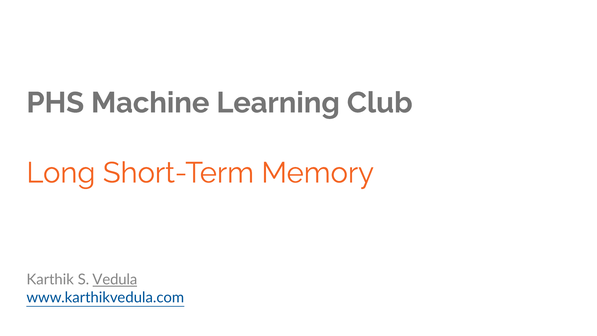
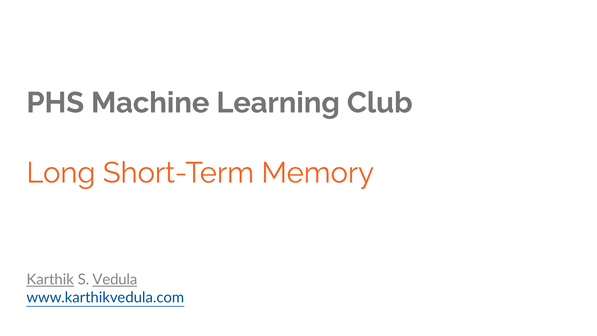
Karthik underline: none -> present (50, 280)
